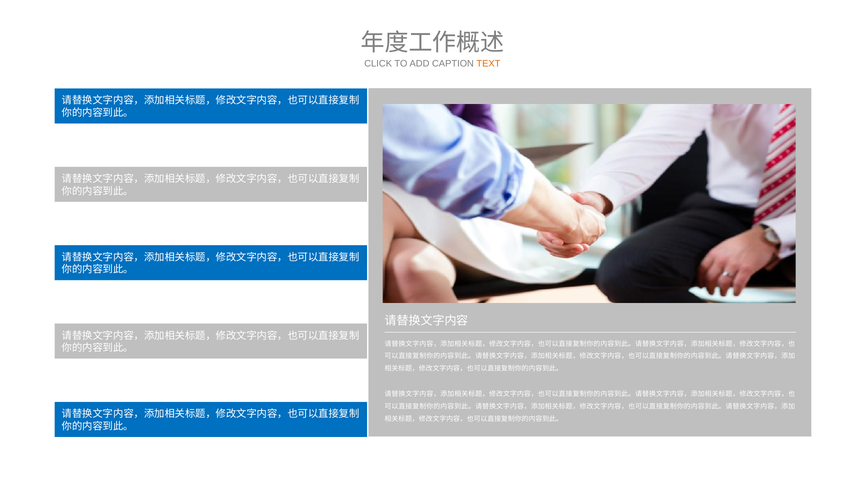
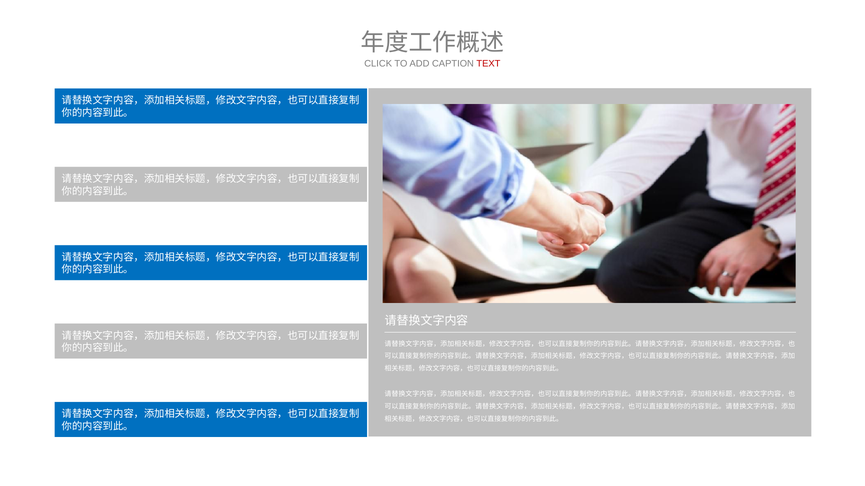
TEXT colour: orange -> red (488, 64)
